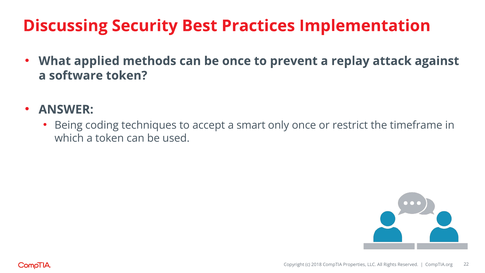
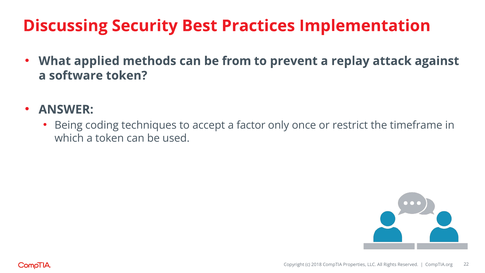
be once: once -> from (237, 61)
smart: smart -> factor (251, 125)
